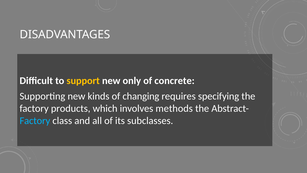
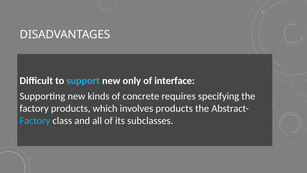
support colour: yellow -> light blue (83, 81)
concrete: concrete -> interface (175, 81)
changing: changing -> concrete (141, 96)
involves methods: methods -> products (174, 108)
